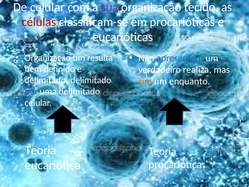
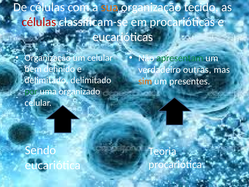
De celular: celular -> células (47, 7)
sua colour: purple -> orange (110, 7)
um resulta: resulta -> celular (100, 58)
apresentam colour: blue -> green (180, 58)
realiza: realiza -> outras (197, 70)
enquanto: enquanto -> presentes (190, 81)
por colour: blue -> green (31, 91)
uma delimitado: delimitado -> organizado (79, 91)
Teoria: Teoria -> Sendo (41, 150)
